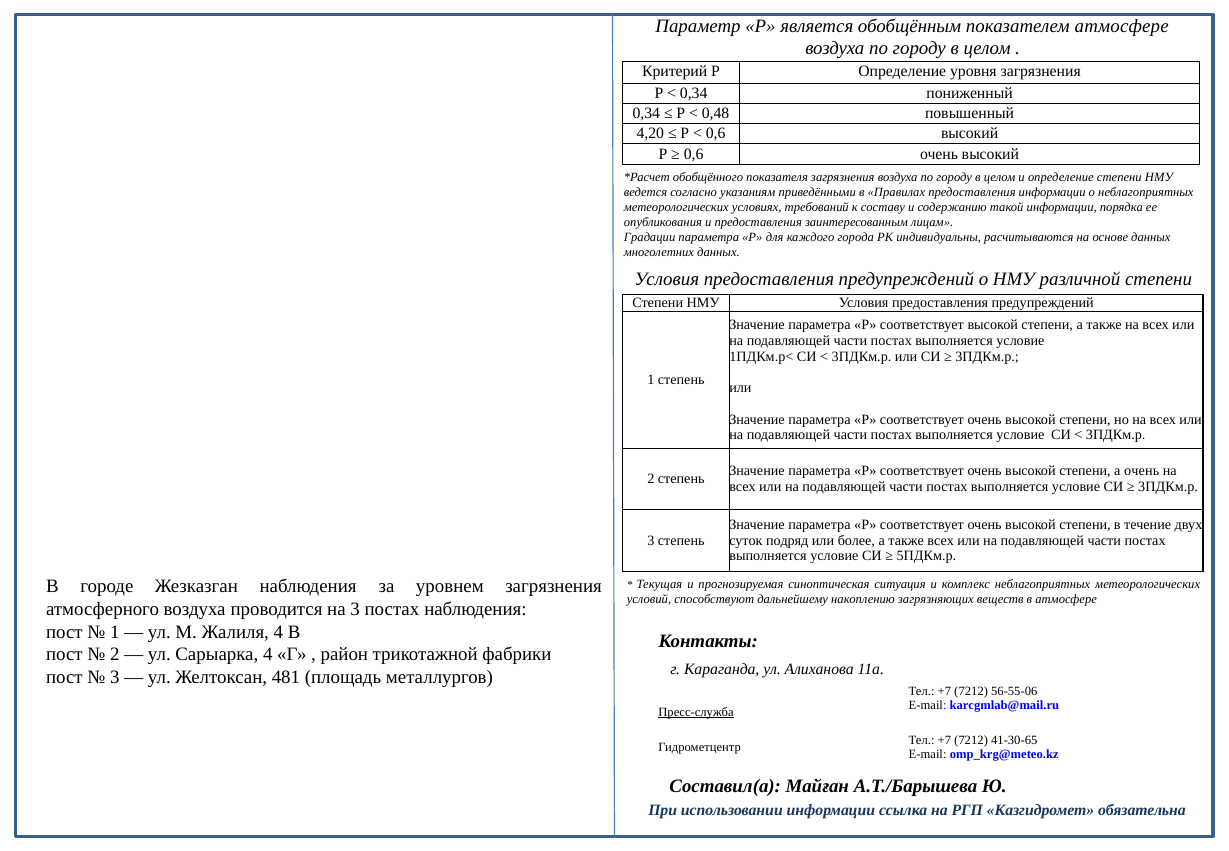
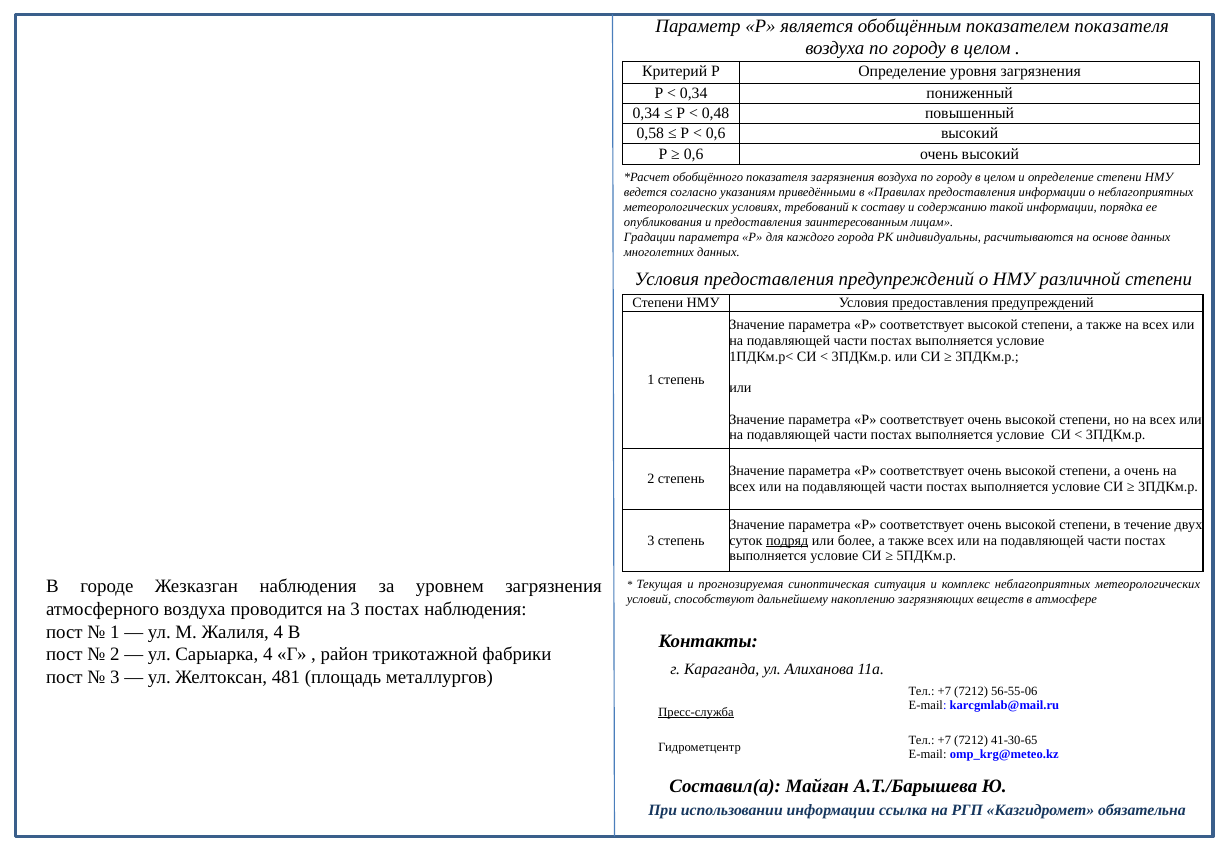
показателем атмосфере: атмосфере -> показателя (1122, 26)
4,20: 4,20 -> 0,58 (650, 134)
подряд underline: none -> present (787, 540)
